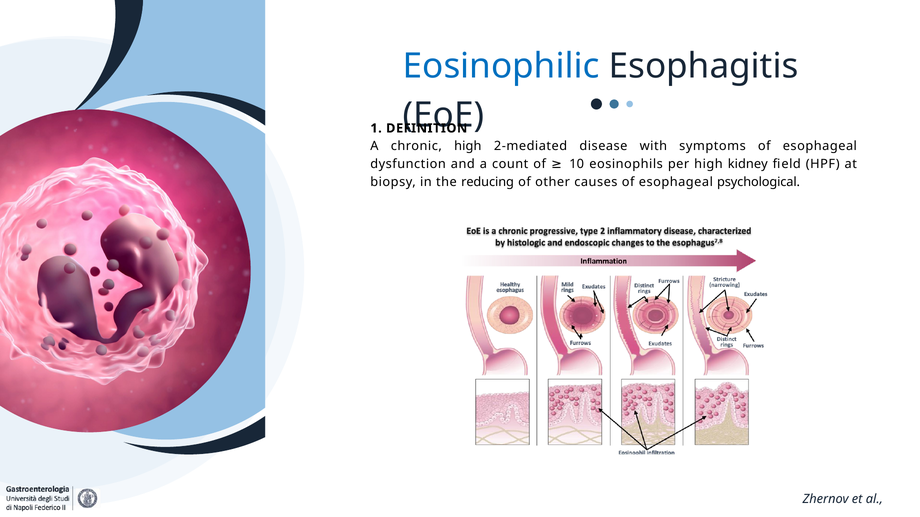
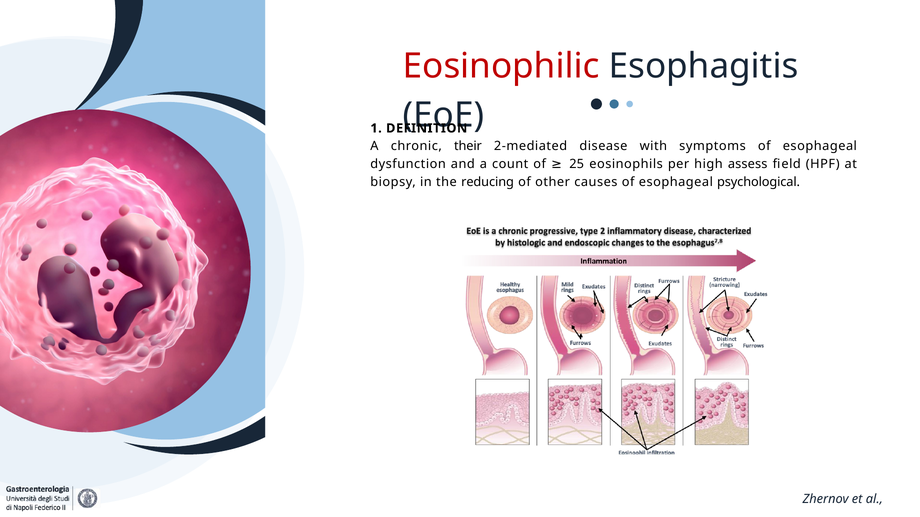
Eosinophilic colour: blue -> red (501, 66)
chronic high: high -> their (468, 146)
10: 10 -> 25 (577, 164)
kidney: kidney -> assess (748, 164)
